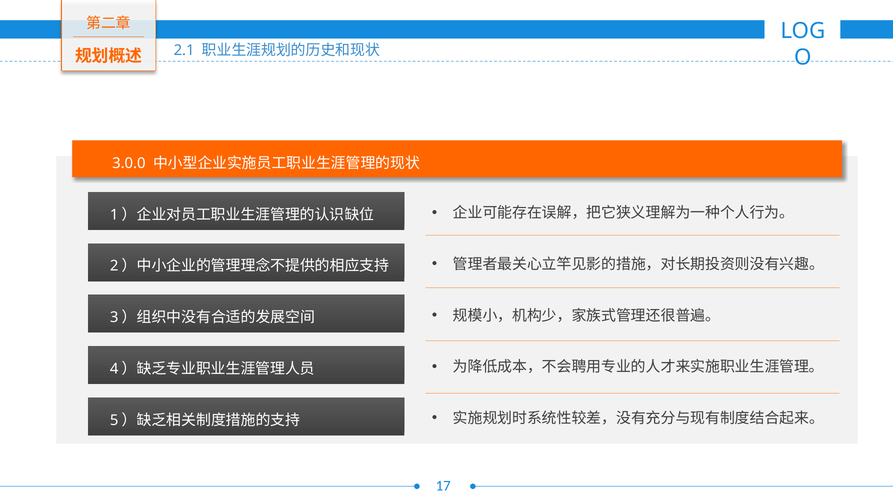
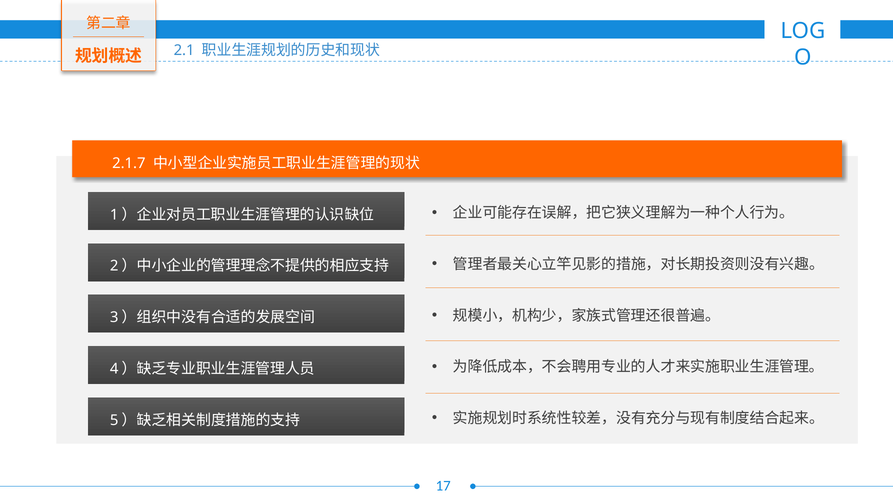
3.0.0: 3.0.0 -> 2.1.7 (129, 163)
